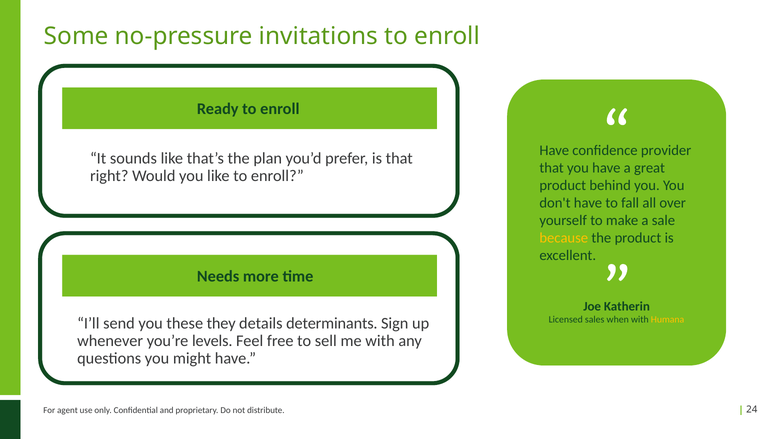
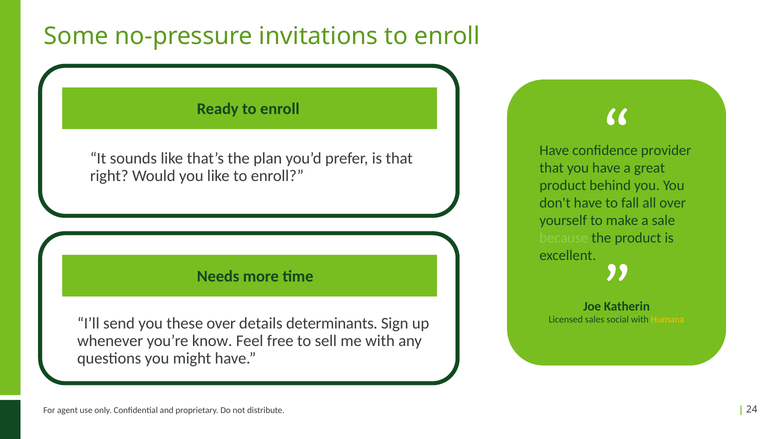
because colour: yellow -> light green (564, 238)
when: when -> social (618, 320)
these they: they -> over (221, 324)
levels: levels -> know (212, 341)
